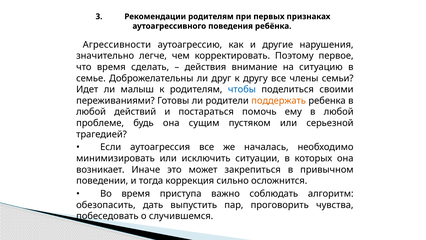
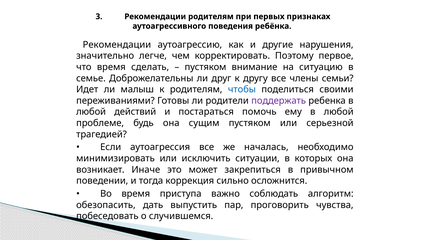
Агрессивности: Агрессивности -> Рекомендации (117, 45)
действия: действия -> пустяком (205, 67)
поддержать colour: orange -> purple (279, 101)
